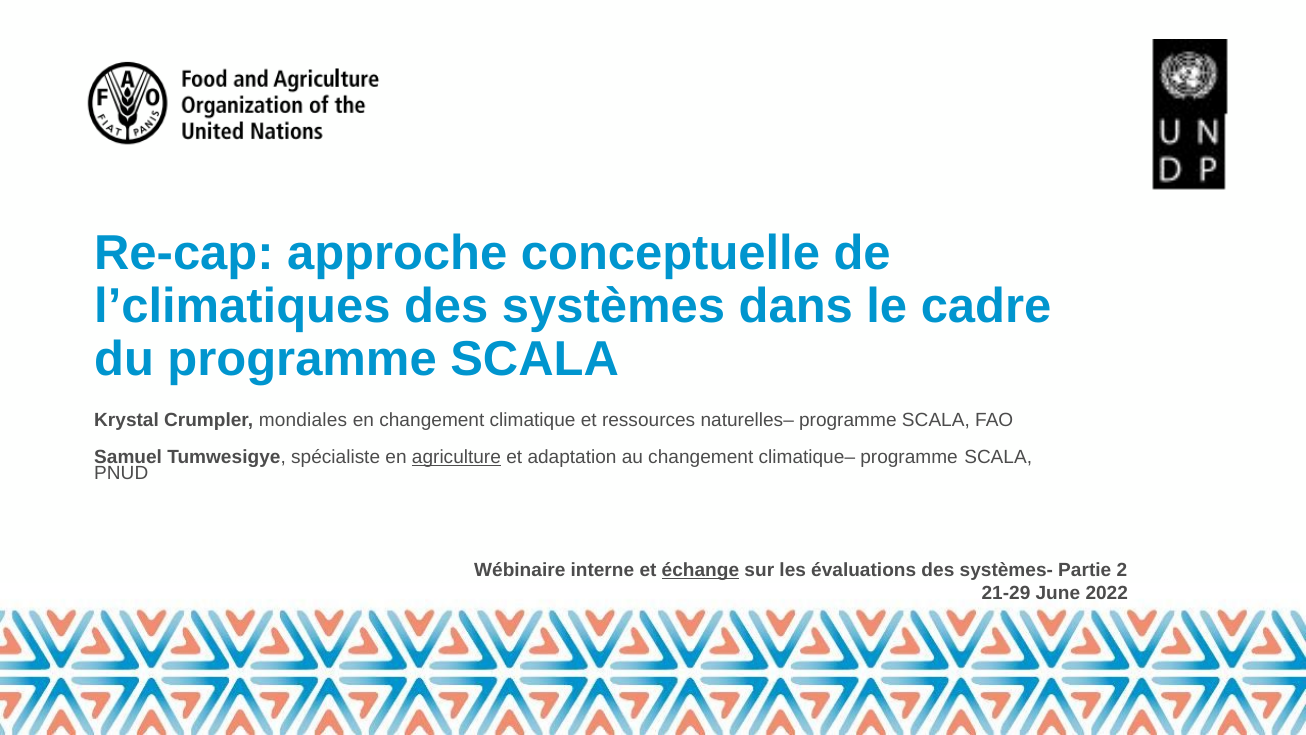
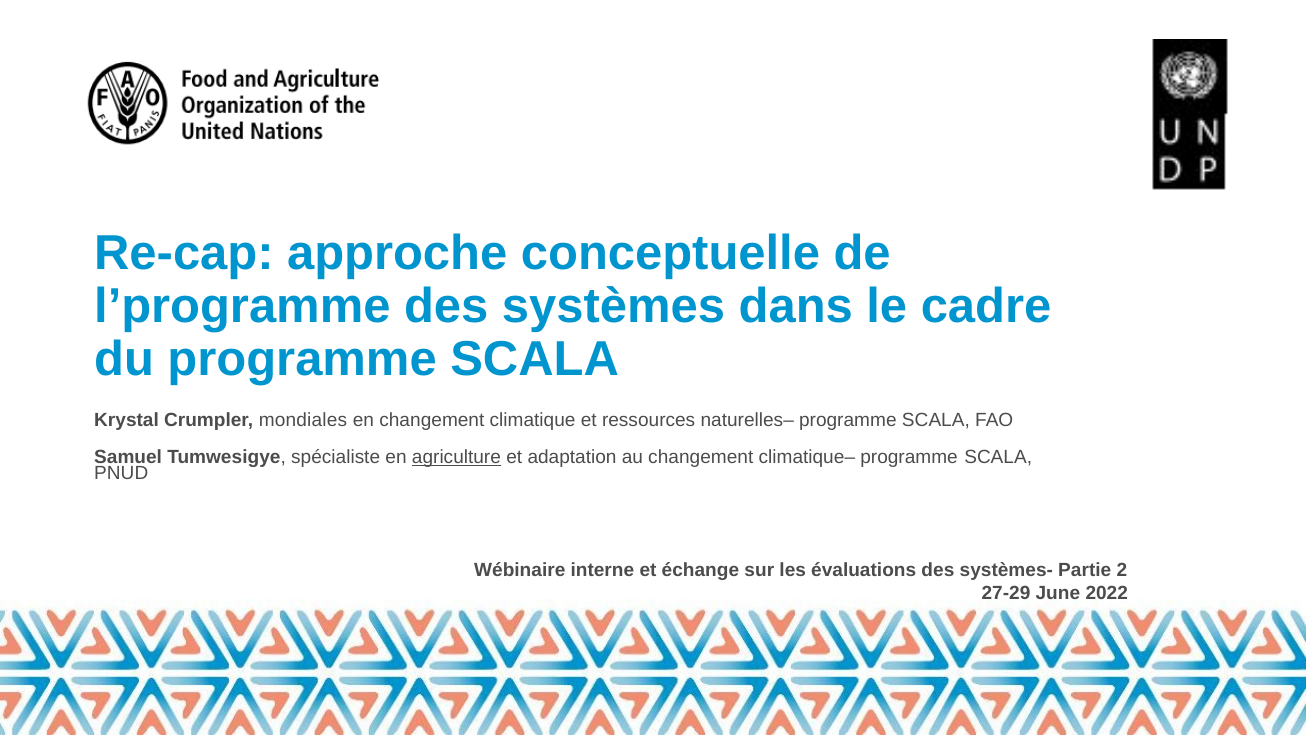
l’climatiques: l’climatiques -> l’programme (242, 307)
échange underline: present -> none (700, 570)
21-29: 21-29 -> 27-29 (1006, 593)
